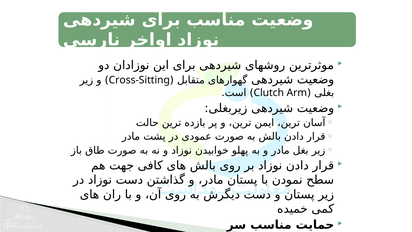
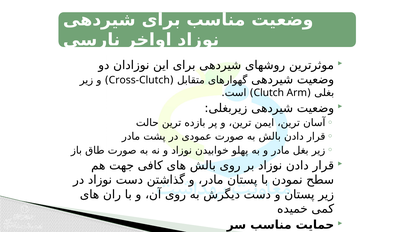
Cross-Sitting: Cross-Sitting -> Cross-Clutch (139, 80)
